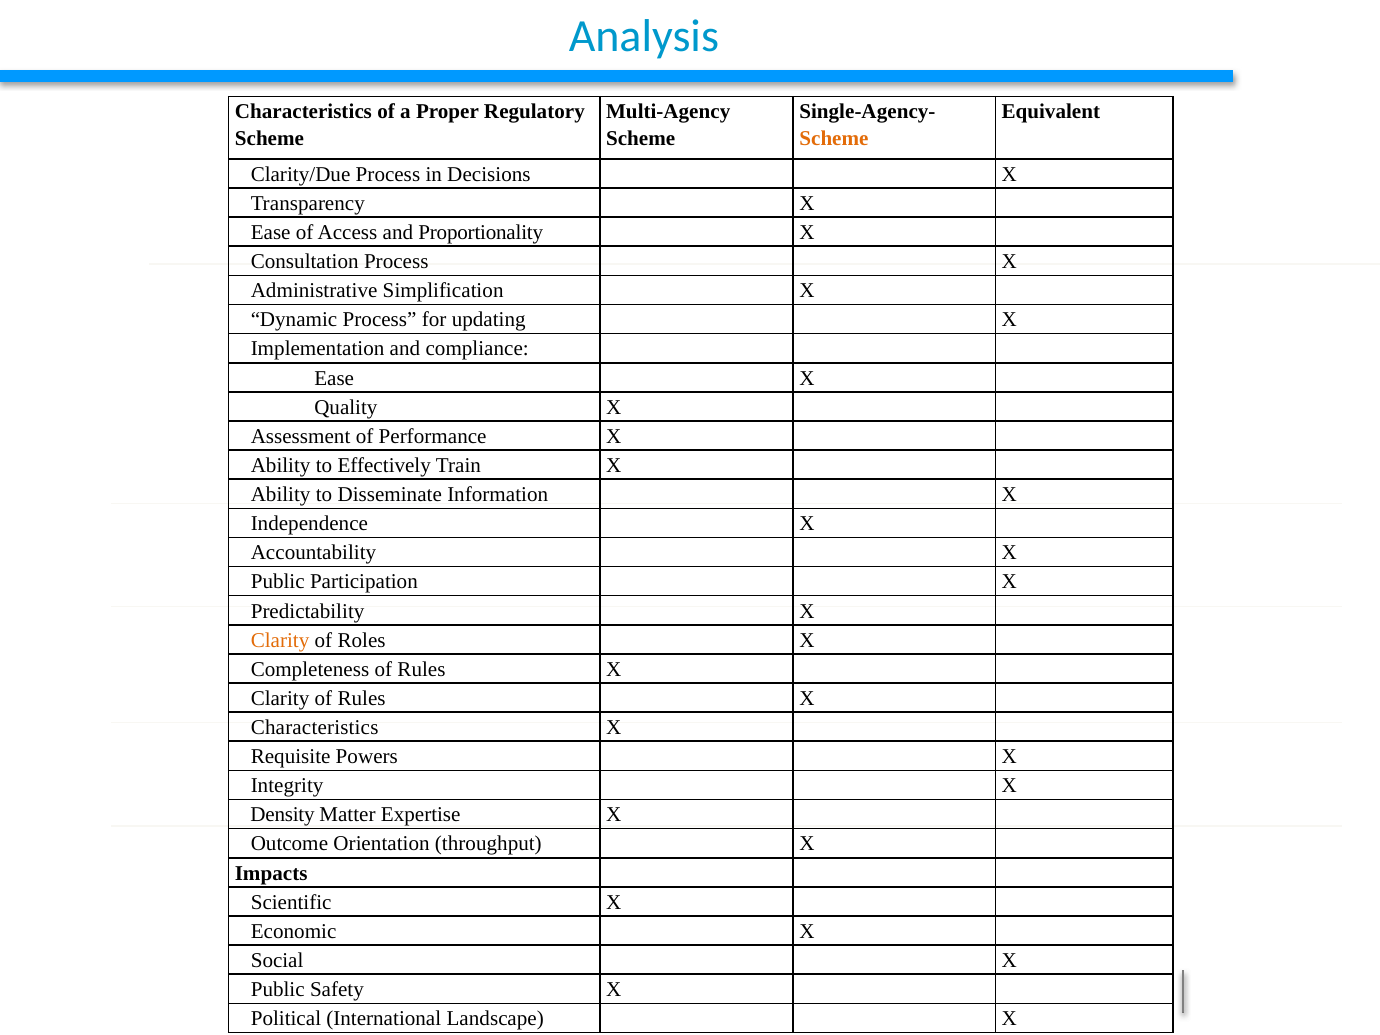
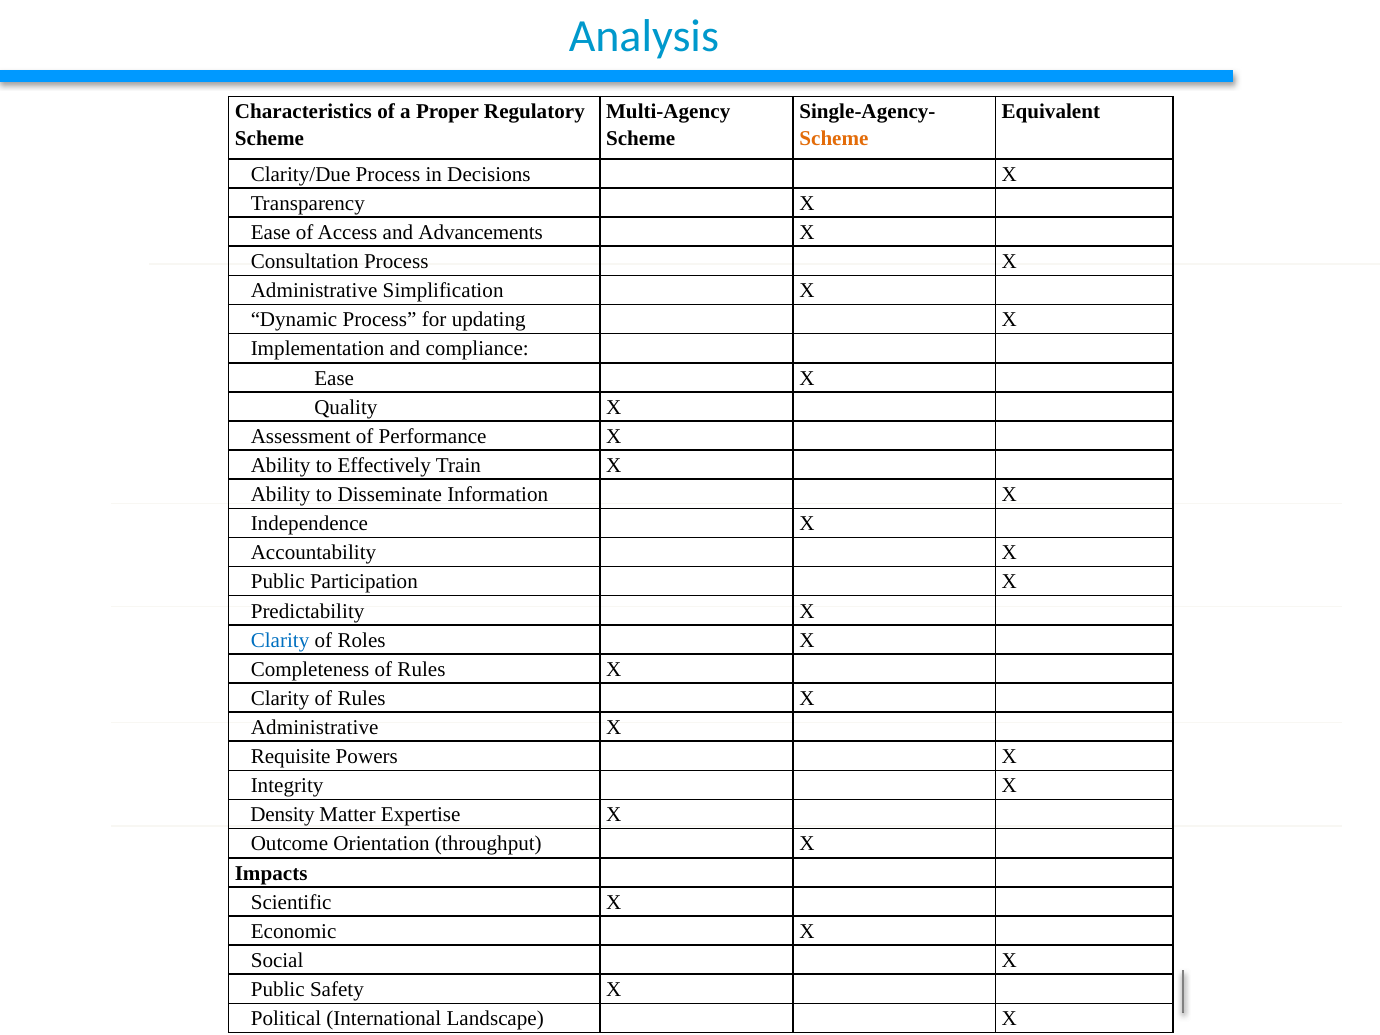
Proportionality: Proportionality -> Advancements (481, 232)
Clarity colour: orange -> blue (280, 640)
Characteristics: Characteristics -> Administrative (315, 728)
